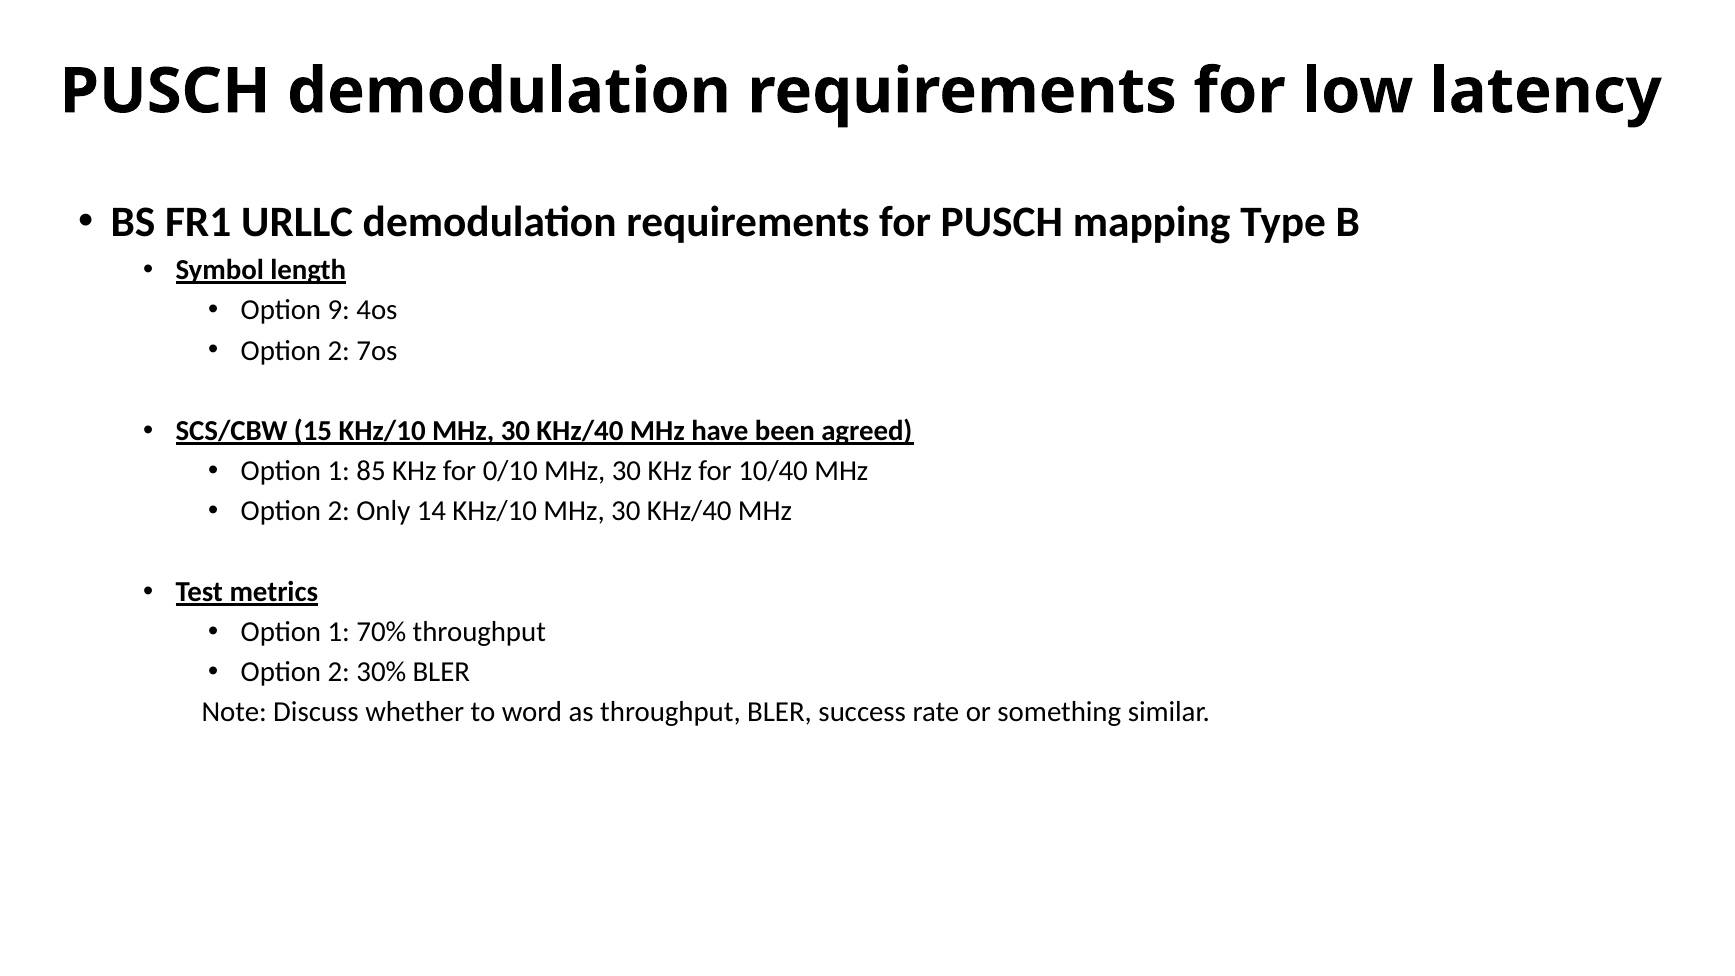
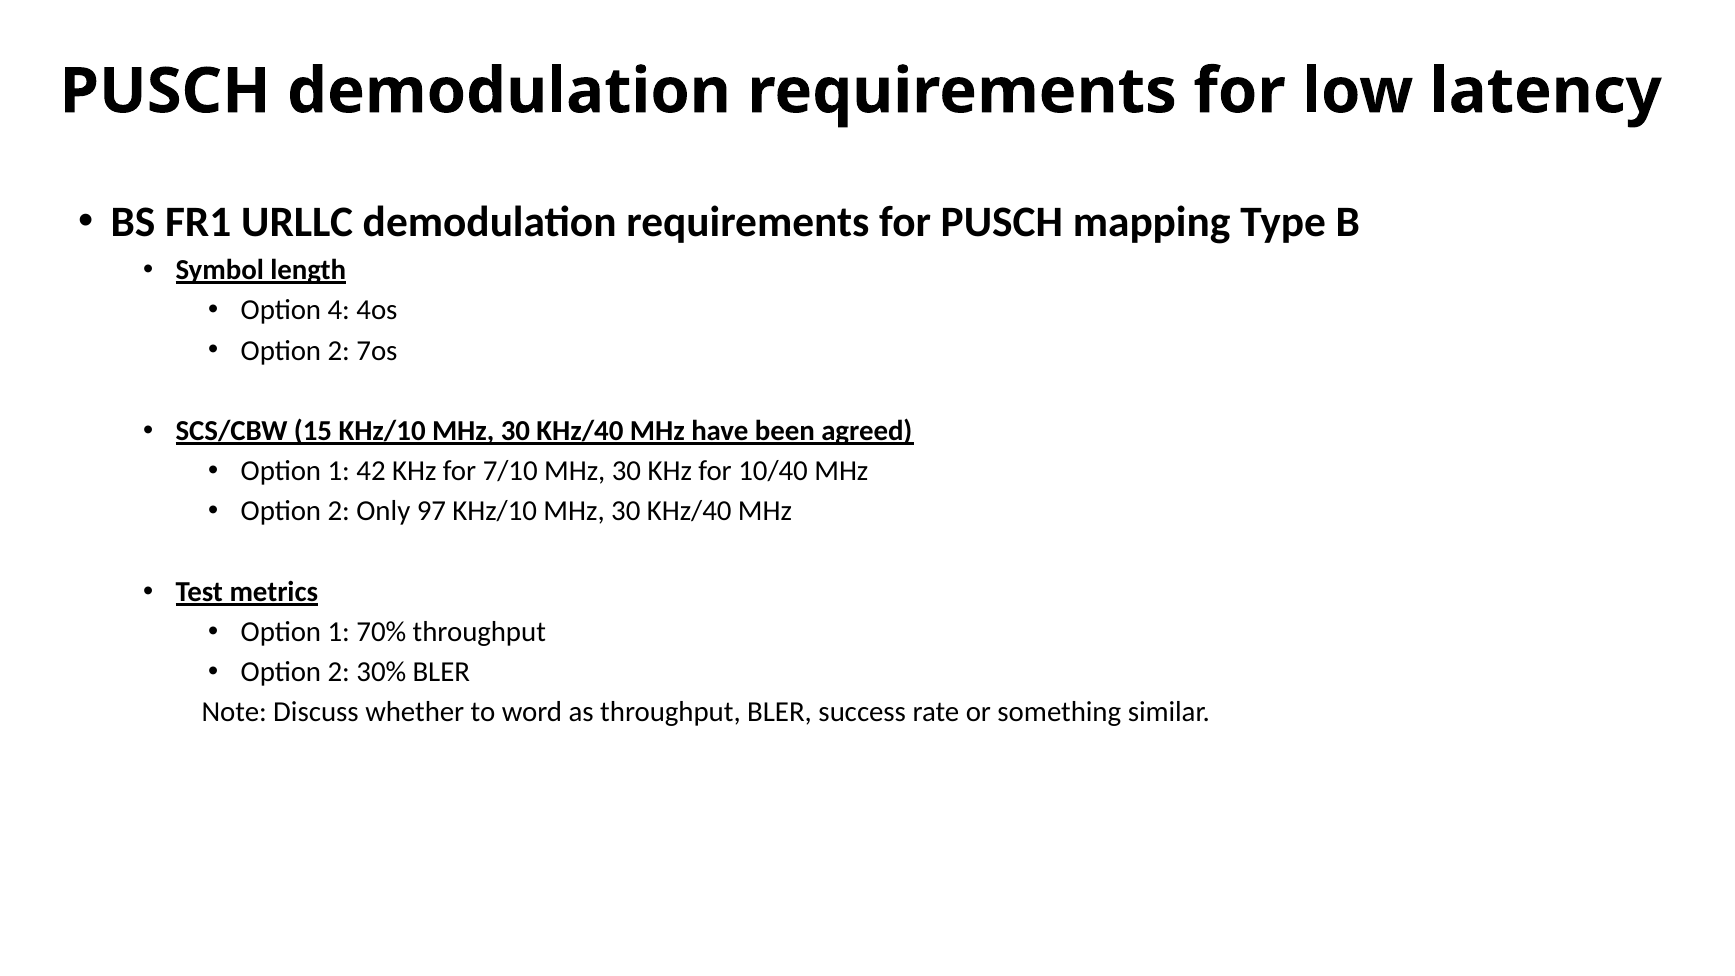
9: 9 -> 4 (339, 310)
85: 85 -> 42 (371, 471)
0/10: 0/10 -> 7/10 (510, 471)
14: 14 -> 97 (431, 511)
